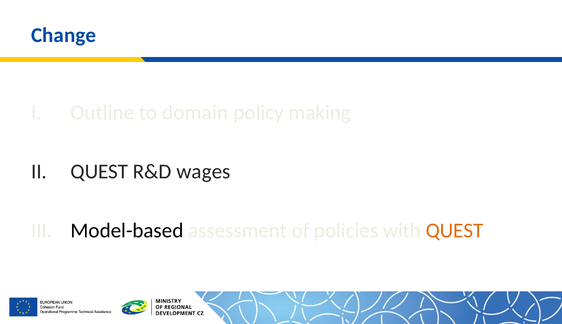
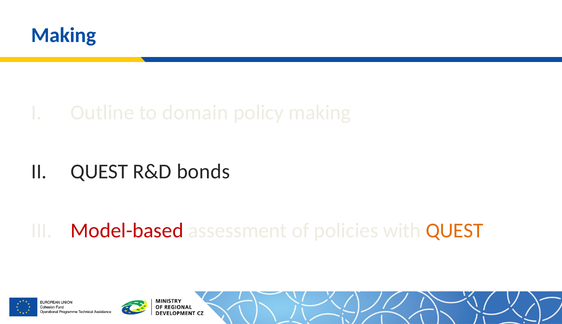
Change: Change -> Making (64, 35)
wages: wages -> bonds (203, 171)
Model-based colour: black -> red (127, 230)
